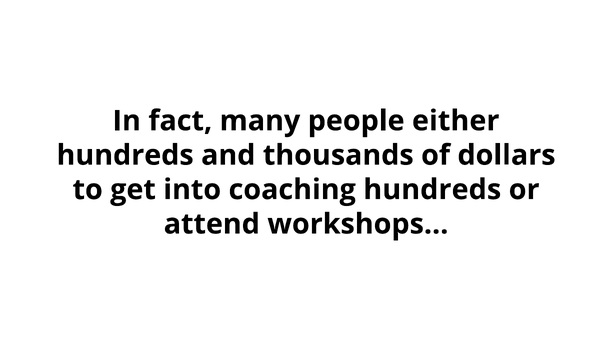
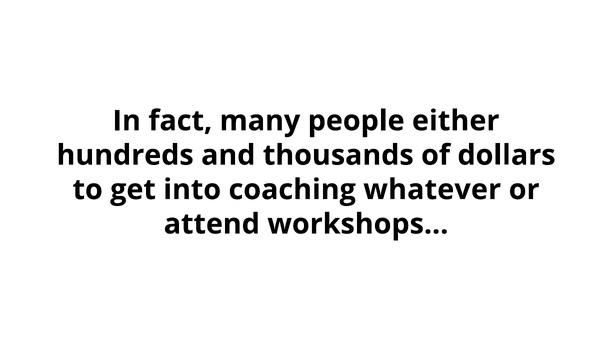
coaching hundreds: hundreds -> whatever (432, 190)
